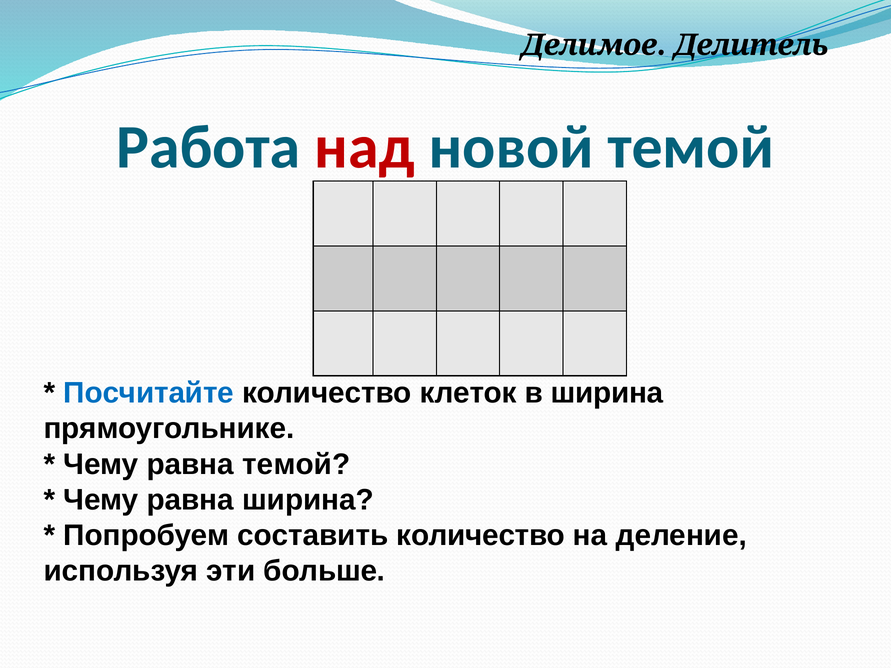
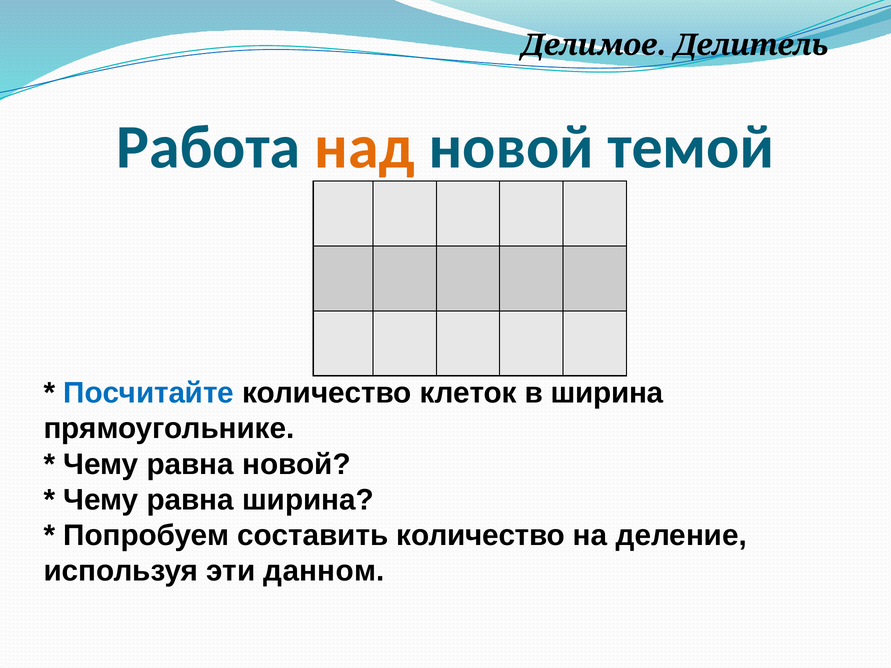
над colour: red -> orange (364, 147)
равна темой: темой -> новой (296, 464)
больше: больше -> данном (324, 571)
